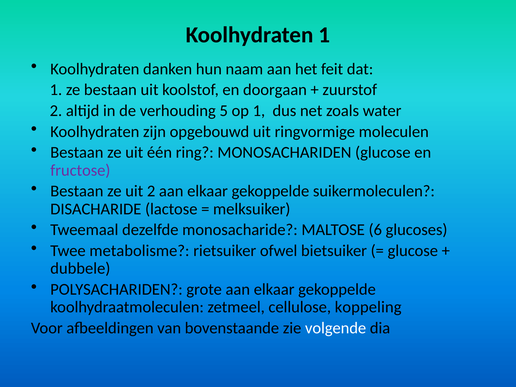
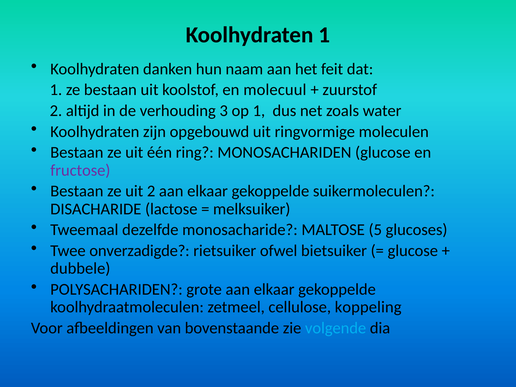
doorgaan: doorgaan -> molecuul (275, 90)
5: 5 -> 3 (224, 111)
6: 6 -> 5 (375, 230)
metabolisme: metabolisme -> onverzadigde (140, 251)
volgende colour: white -> light blue (336, 328)
